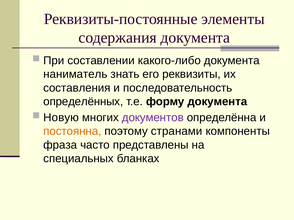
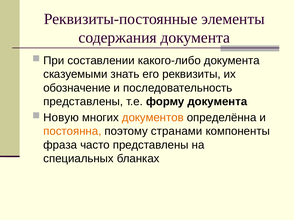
наниматель: наниматель -> сказуемыми (75, 74)
составления: составления -> обозначение (77, 88)
определённых: определённых -> представлены (83, 102)
документов colour: purple -> orange (153, 118)
